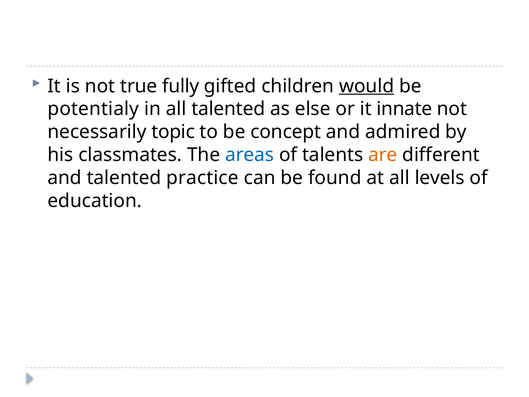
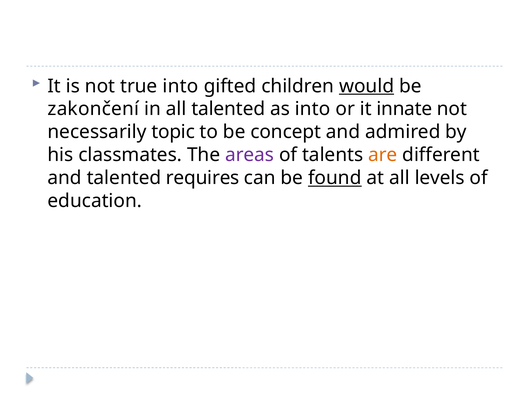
true fully: fully -> into (180, 86)
potentialy: potentialy -> zakončení (93, 109)
as else: else -> into (313, 109)
areas colour: blue -> purple (250, 155)
practice: practice -> requires (203, 178)
found underline: none -> present (335, 178)
